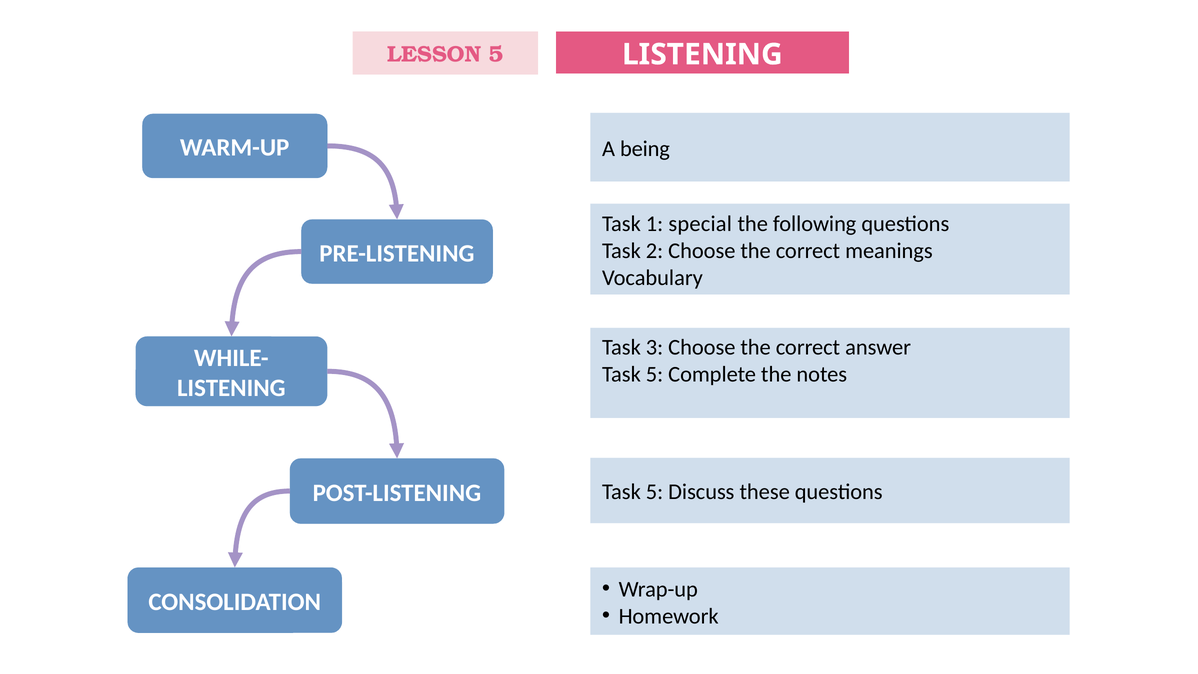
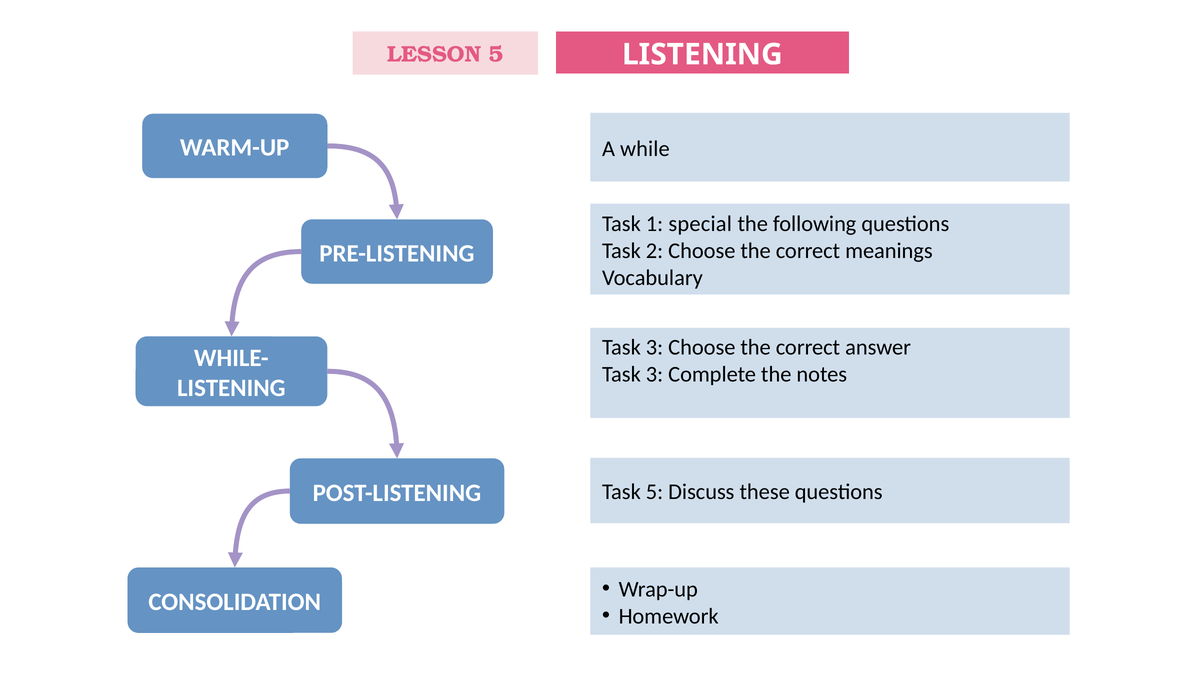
being: being -> while (645, 149)
5: 5 -> 3 (655, 374)
